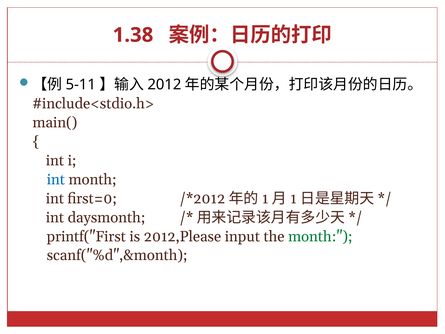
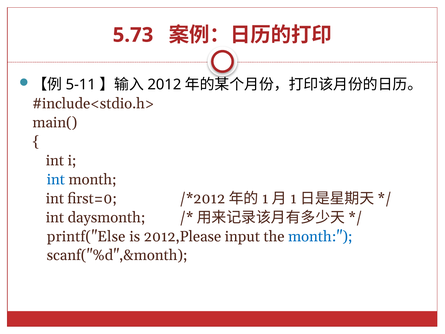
1.38: 1.38 -> 5.73 (133, 35)
printf("First: printf("First -> printf("Else (86, 236)
month colour: green -> blue (320, 236)
